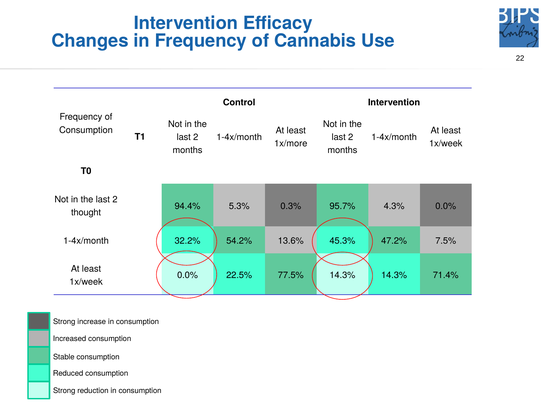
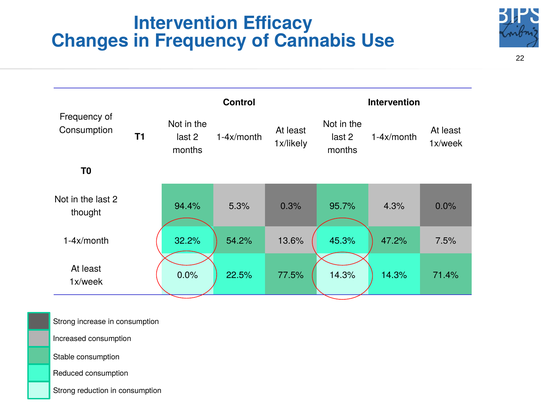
1x/more: 1x/more -> 1x/likely (291, 144)
